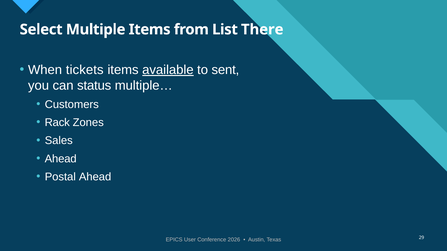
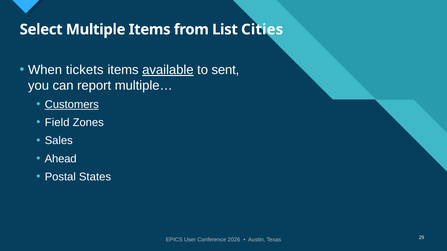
There: There -> Cities (262, 30)
status: status -> report (94, 86)
Customers underline: none -> present (72, 105)
Rack: Rack -> Field (57, 123)
Postal Ahead: Ahead -> States (95, 177)
